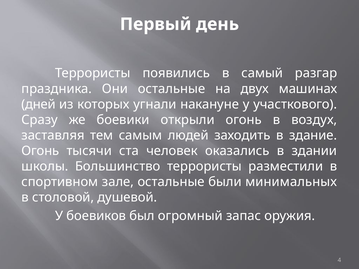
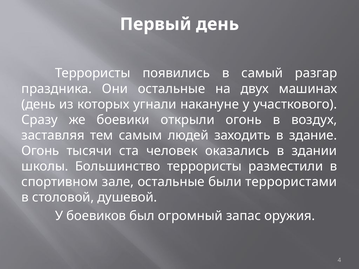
дней: дней -> день (38, 104)
минимальных: минимальных -> террористами (291, 182)
